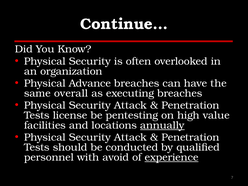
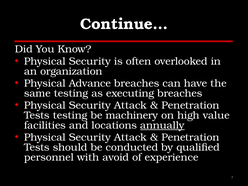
same overall: overall -> testing (71, 93)
Tests license: license -> testing (70, 115)
pentesting: pentesting -> machinery (132, 115)
experience underline: present -> none (172, 157)
